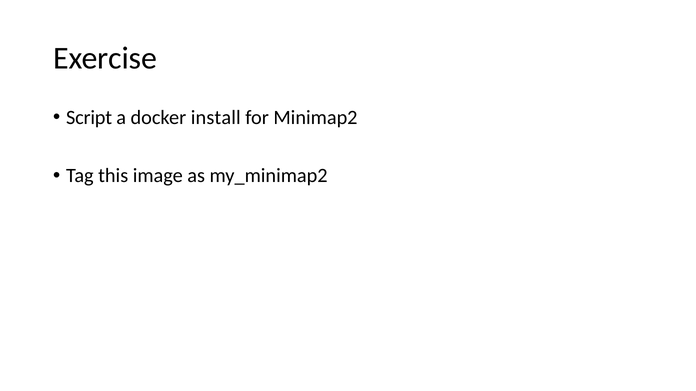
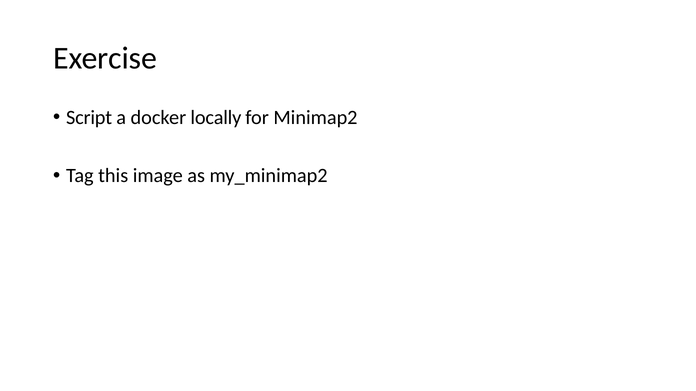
install: install -> locally (216, 118)
